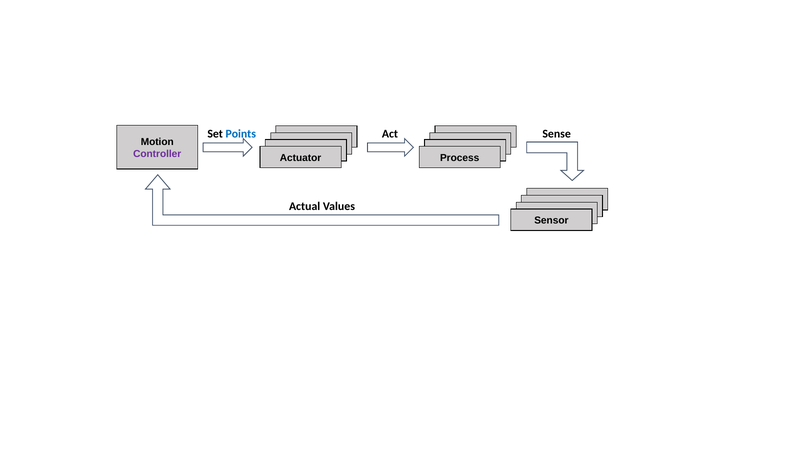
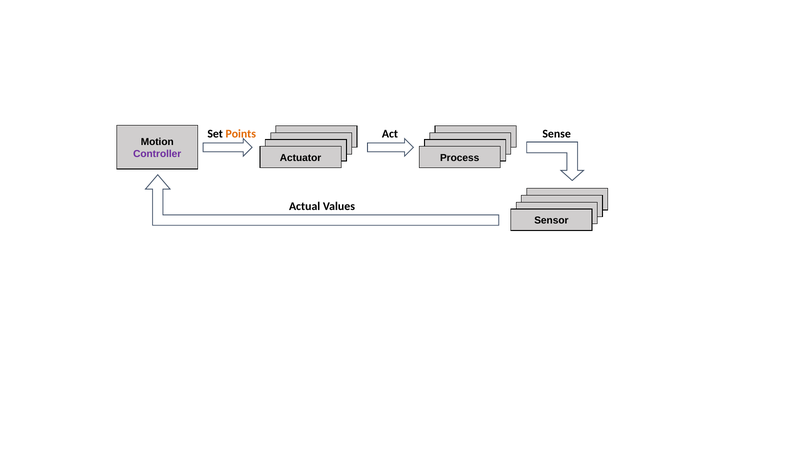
Points colour: blue -> orange (241, 134)
